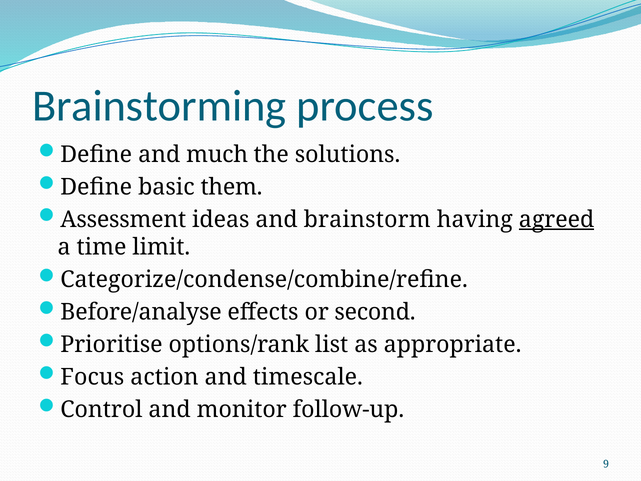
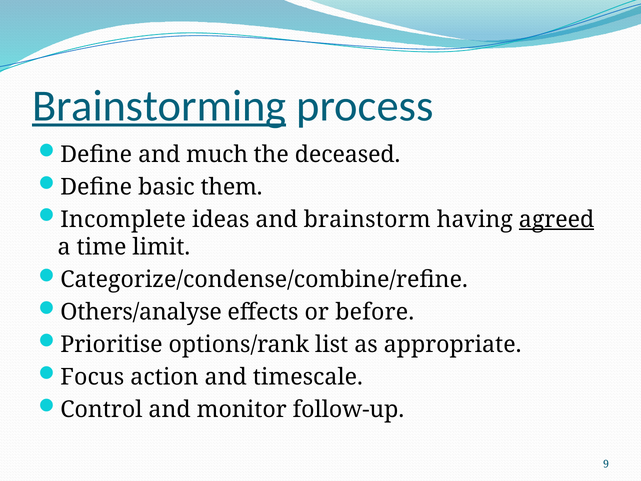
Brainstorming underline: none -> present (159, 106)
solutions: solutions -> deceased (348, 154)
Assessment: Assessment -> Incomplete (123, 219)
Before/analyse: Before/analyse -> Others/analyse (141, 312)
second: second -> before (375, 312)
